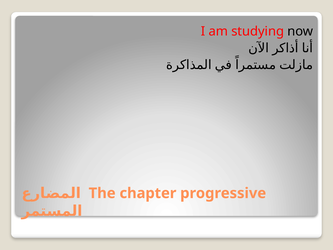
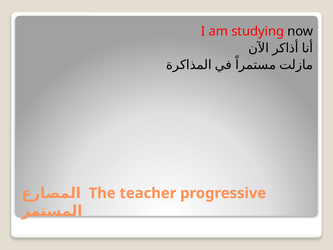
chapter: chapter -> teacher (148, 193)
